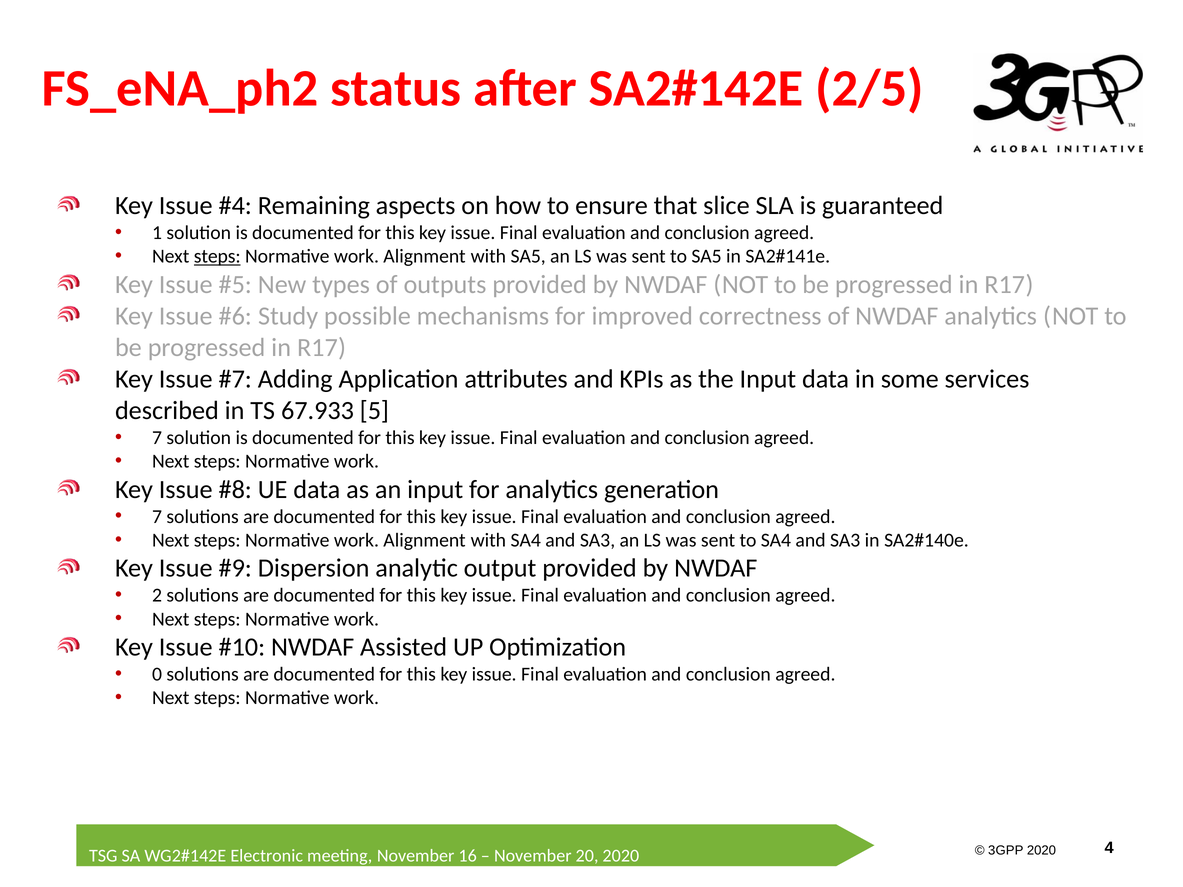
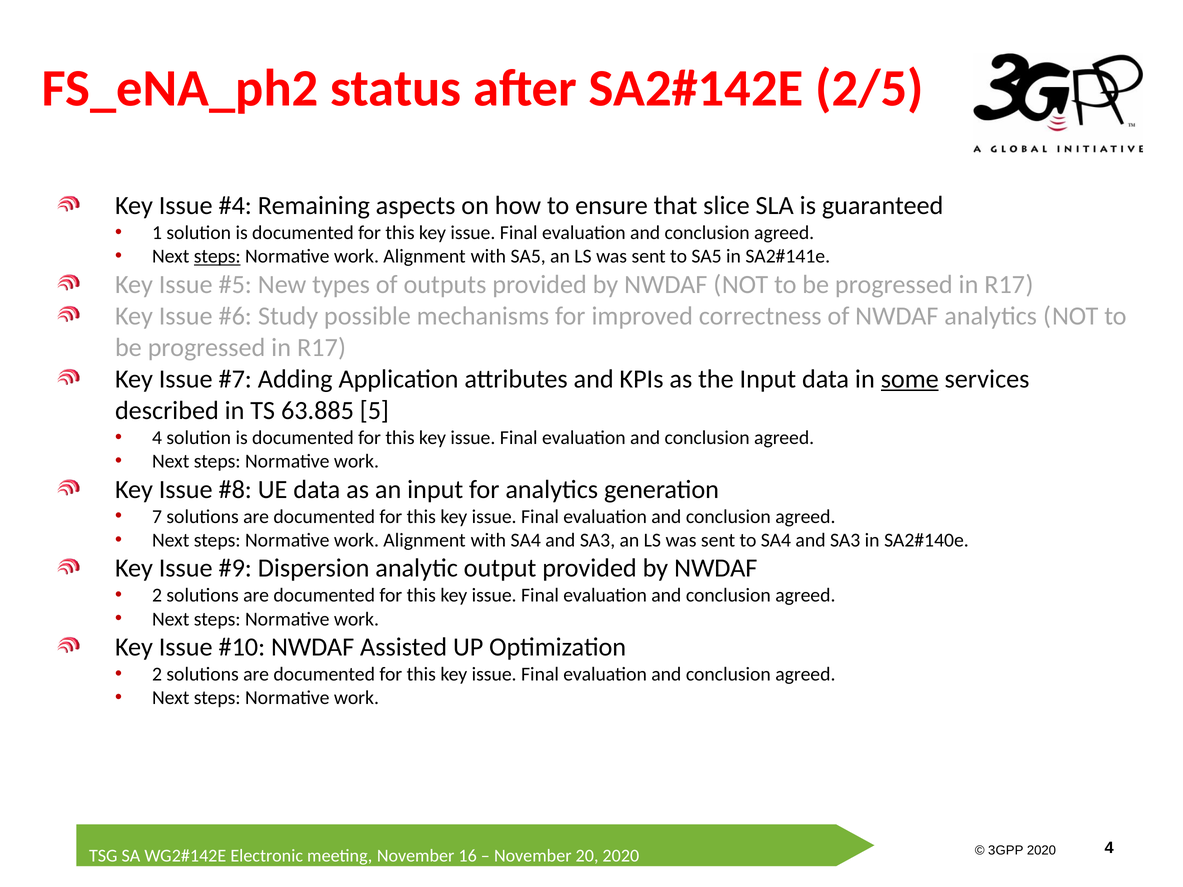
some underline: none -> present (910, 379)
67.933: 67.933 -> 63.885 (317, 411)
7: 7 -> 4 (157, 438)
0: 0 -> 2 (157, 674)
